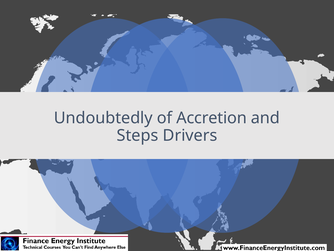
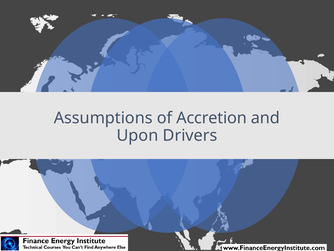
Undoubtedly: Undoubtedly -> Assumptions (103, 118)
Steps: Steps -> Upon (137, 135)
